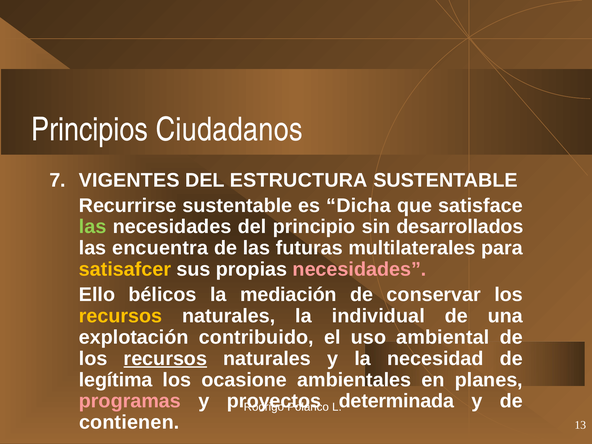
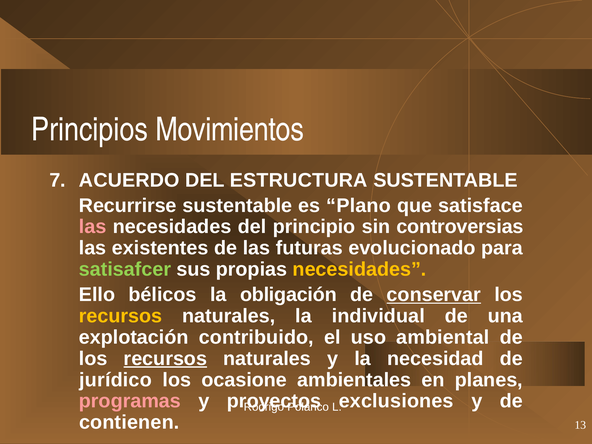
Ciudadanos: Ciudadanos -> Movimientos (230, 130)
VIGENTES: VIGENTES -> ACUERDO (129, 180)
Dicha: Dicha -> Plano (359, 205)
las colour: light green -> pink (93, 227)
desarrollados: desarrollados -> controversias (460, 227)
encuentra: encuentra -> existentes (160, 248)
multilaterales: multilaterales -> evolucionado (412, 248)
satisafcer colour: yellow -> light green (125, 269)
necesidades colour: pink -> yellow (360, 269)
mediación: mediación -> obligación (288, 295)
conservar underline: none -> present (434, 295)
legítima: legítima -> jurídico (116, 380)
determinada: determinada -> exclusiones (396, 401)
